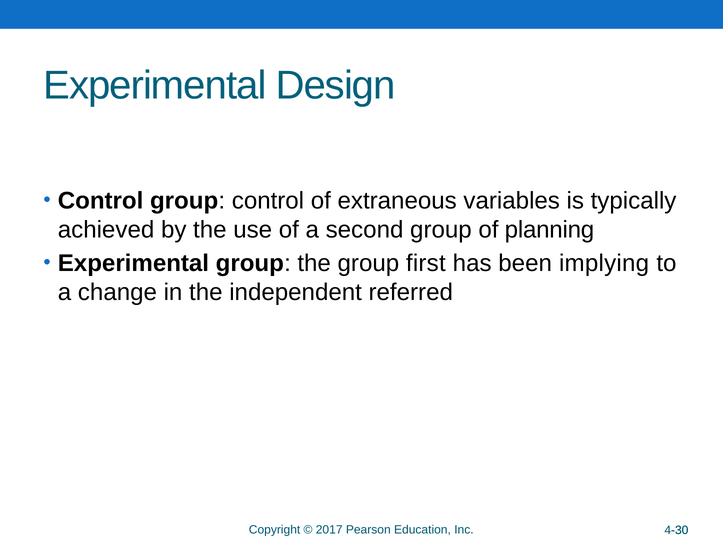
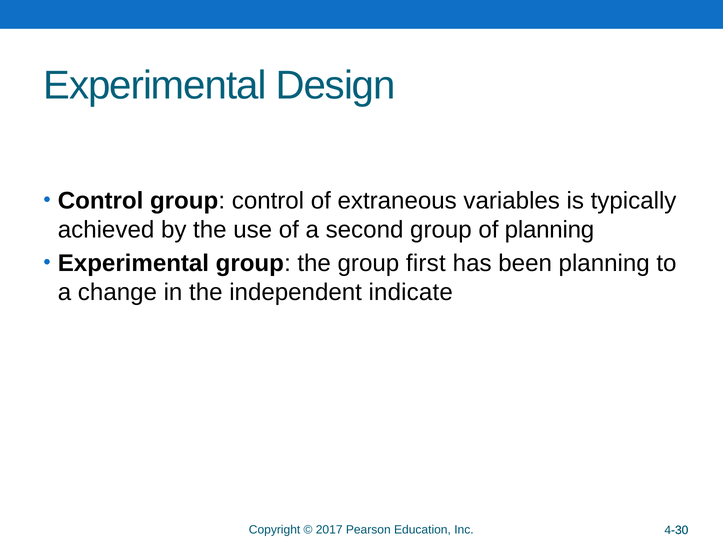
been implying: implying -> planning (604, 264)
referred: referred -> indicate (411, 293)
